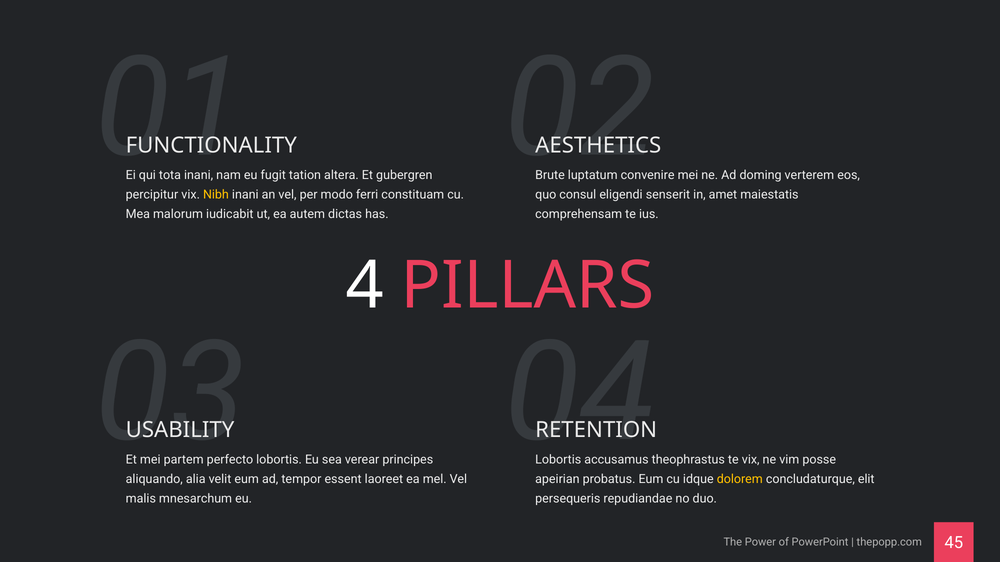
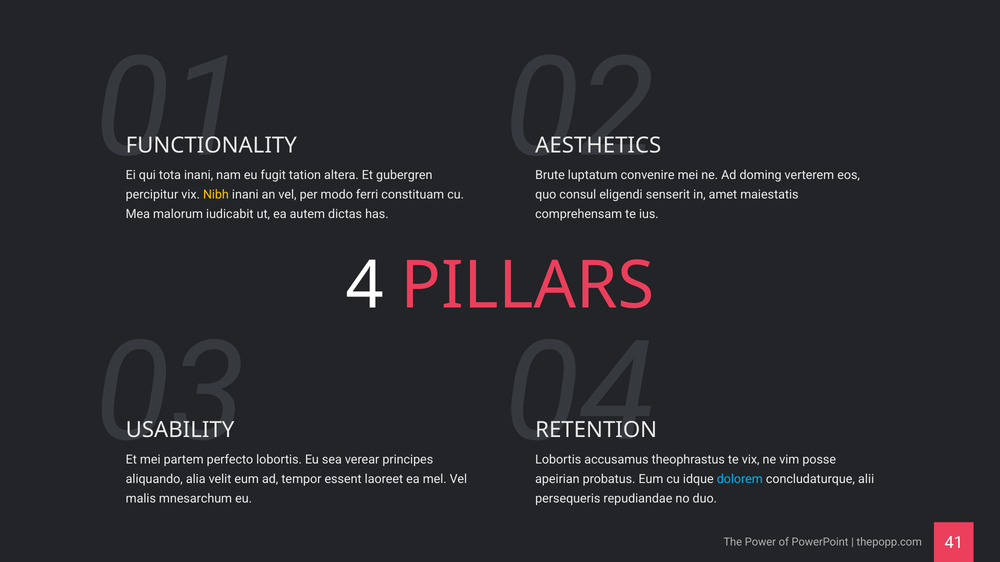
dolorem colour: yellow -> light blue (740, 479)
elit: elit -> alii (866, 479)
45: 45 -> 41 (954, 543)
